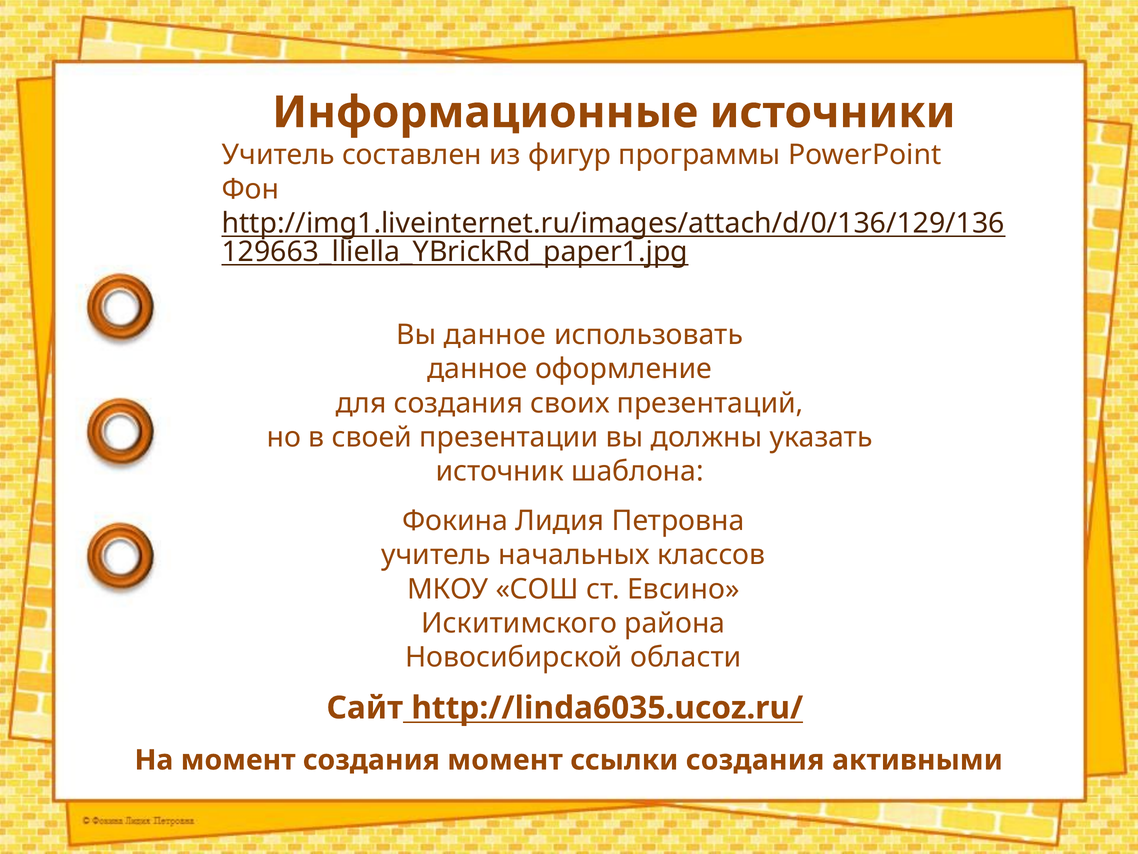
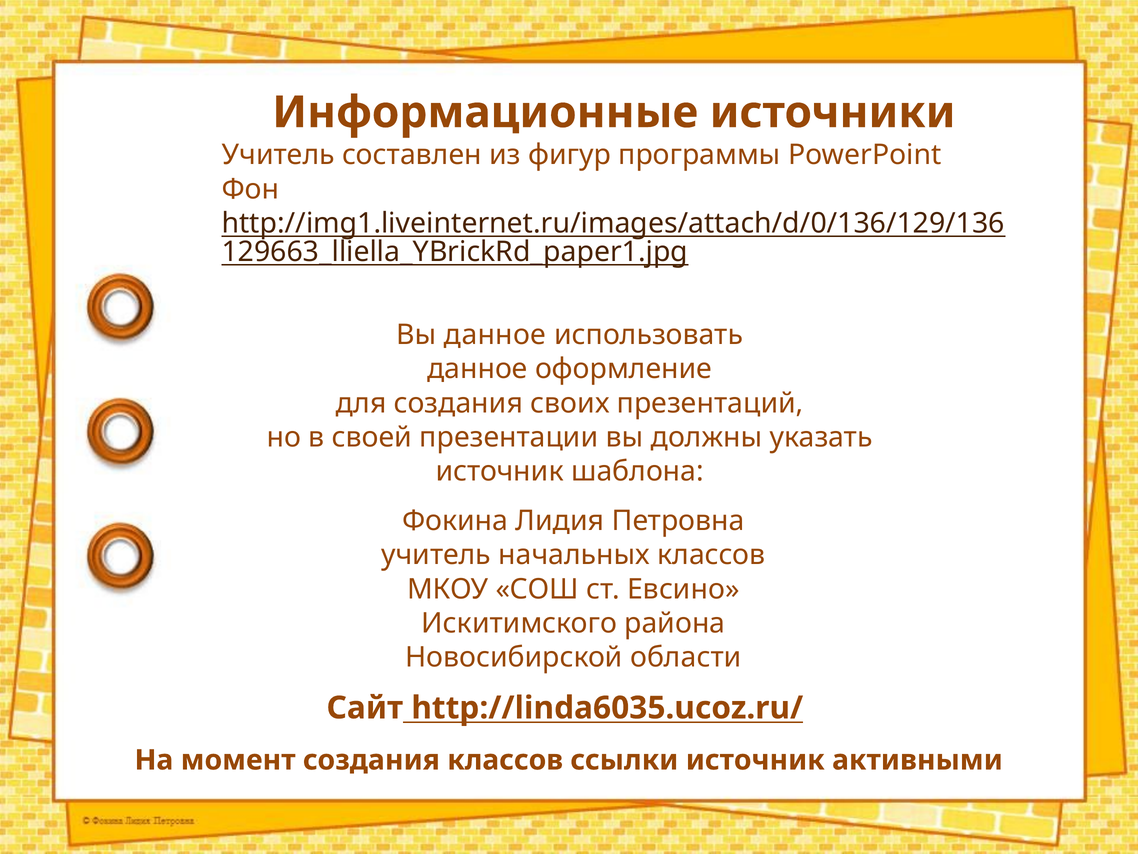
создания момент: момент -> классов (505, 760)
ссылки создания: создания -> источник (755, 760)
